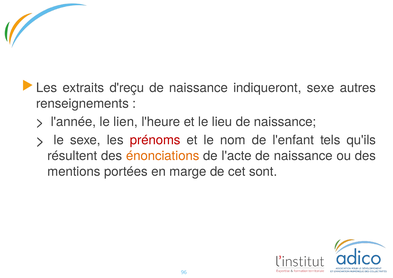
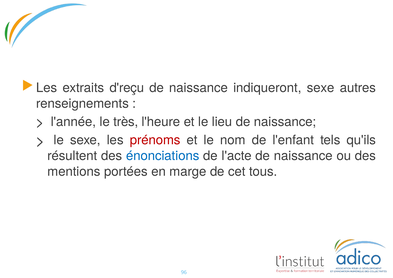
lien: lien -> très (126, 122)
énonciations colour: orange -> blue (163, 156)
sont: sont -> tous (263, 171)
